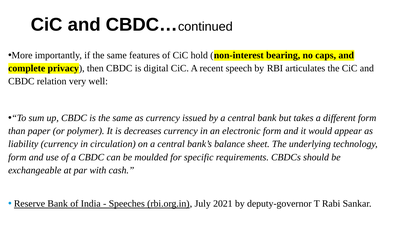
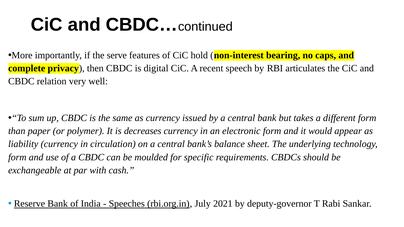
if the same: same -> serve (117, 55)
